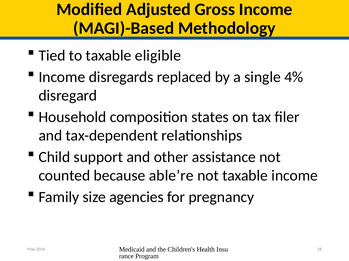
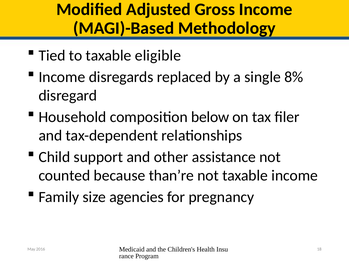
4%: 4% -> 8% (294, 77)
states: states -> below (210, 117)
able’re: able’re -> than’re (171, 176)
